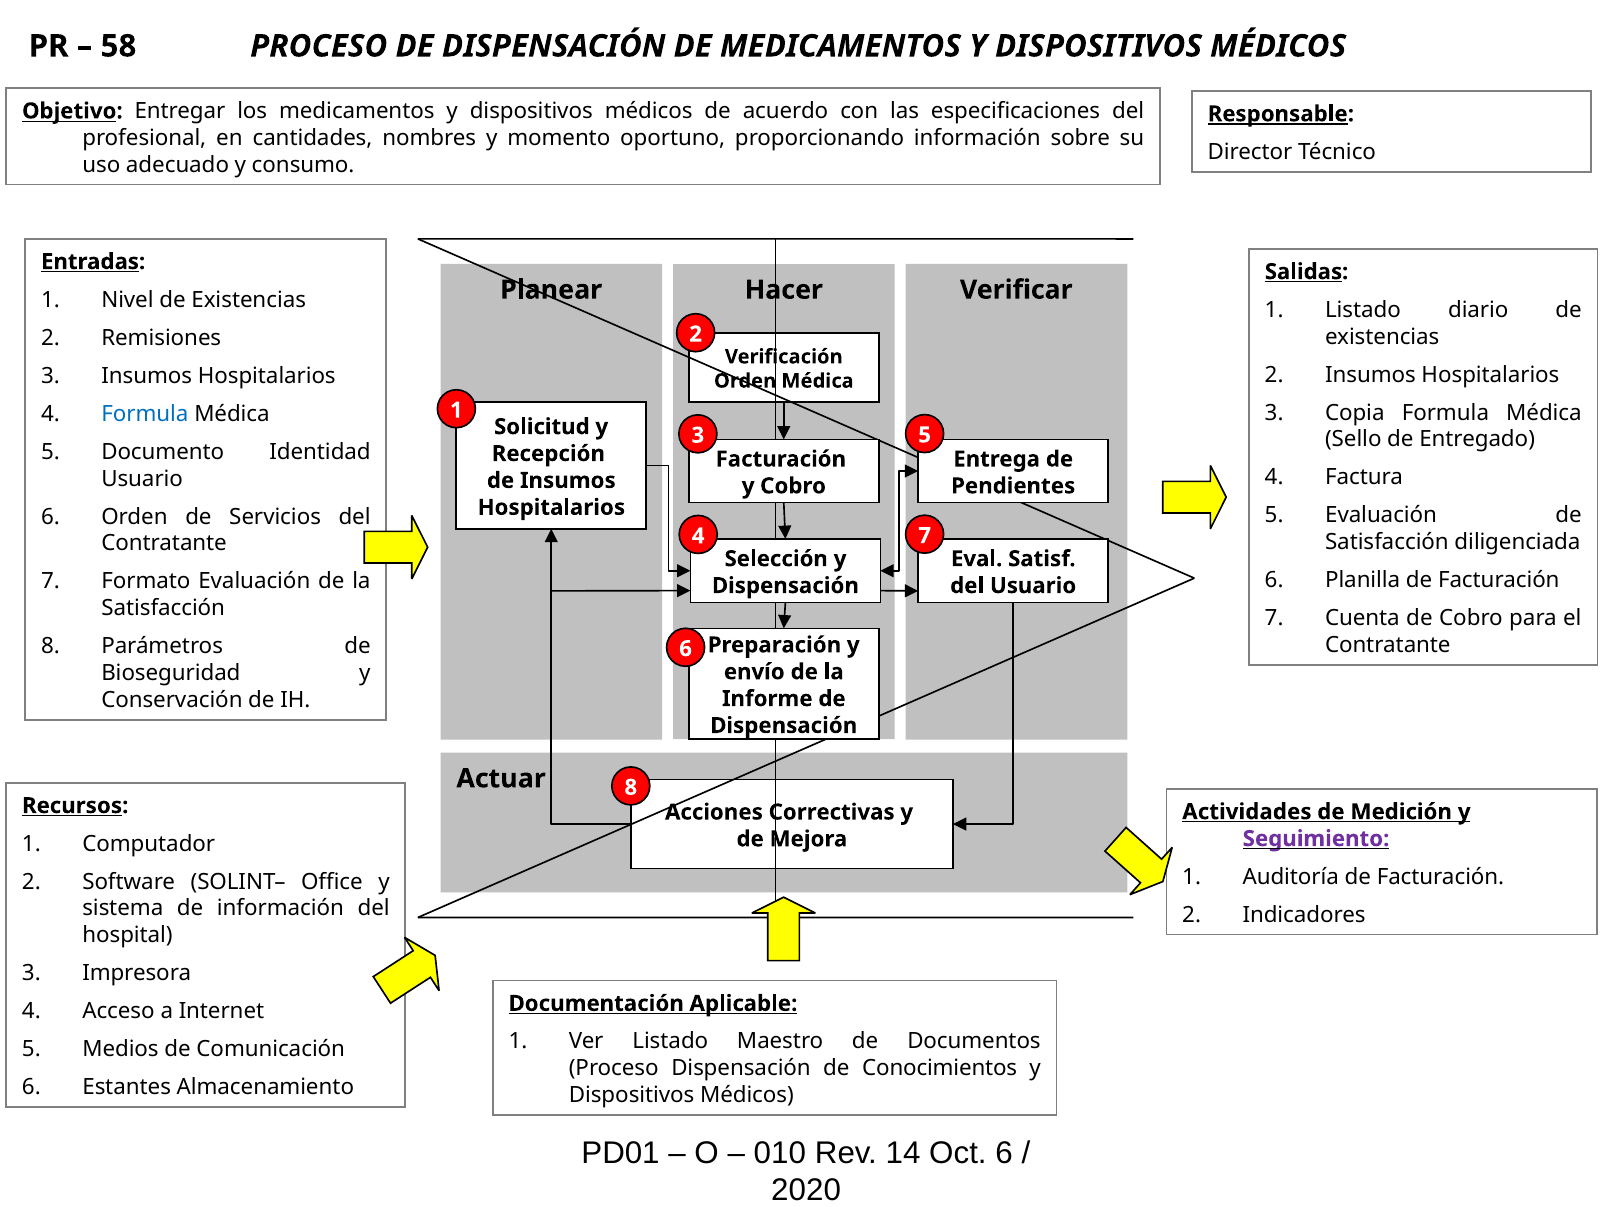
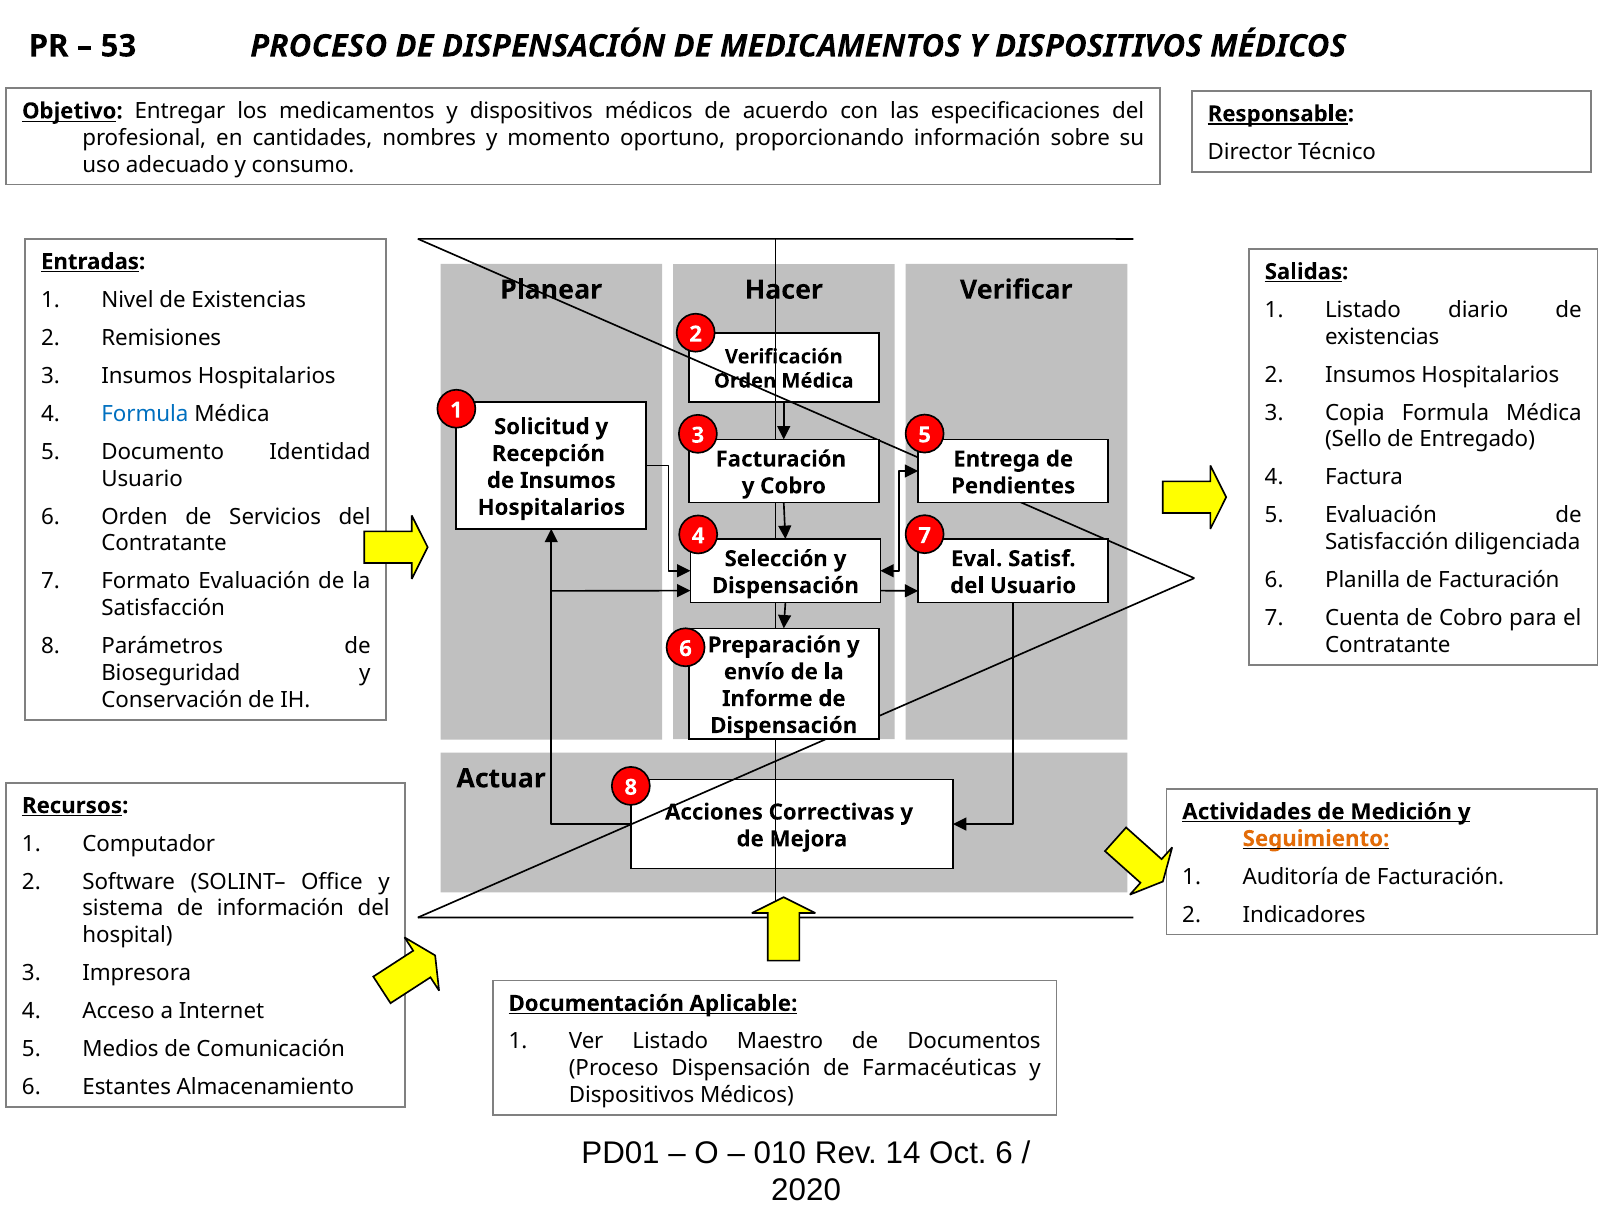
58: 58 -> 53 (119, 46)
Seguimiento colour: purple -> orange (1316, 839)
Conocimientos: Conocimientos -> Farmacéuticas (939, 1069)
